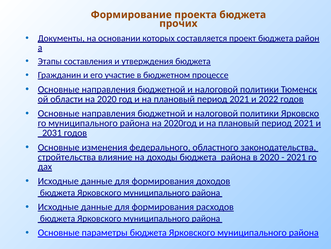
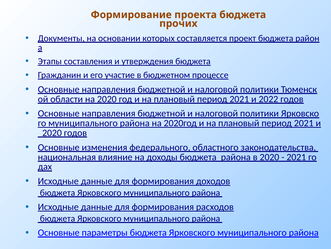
2031: 2031 -> 2020 (52, 133)
стройтельства: стройтельства -> национальная (67, 157)
